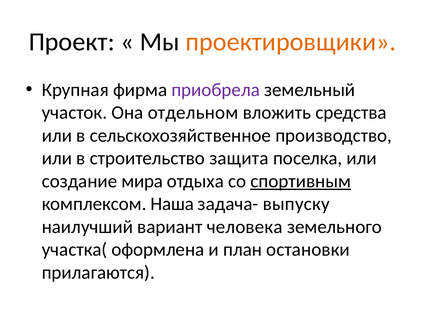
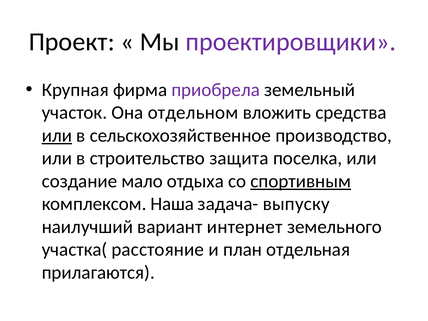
проектировщики colour: orange -> purple (291, 42)
или underline: none -> present (57, 135)
мира: мира -> мало (142, 181)
человека: человека -> интернет (245, 227)
оформлена: оформлена -> расстояние (158, 250)
остановки: остановки -> отдельная (308, 250)
